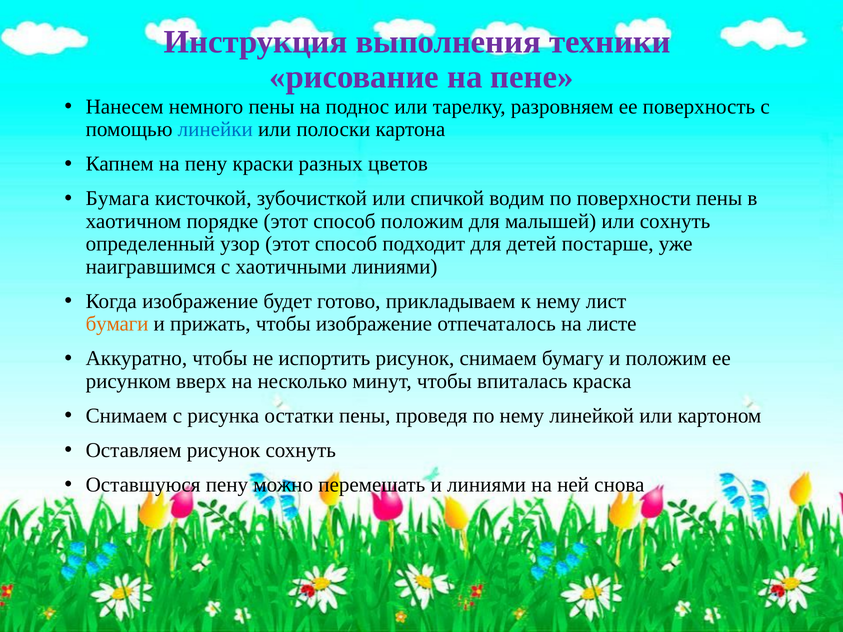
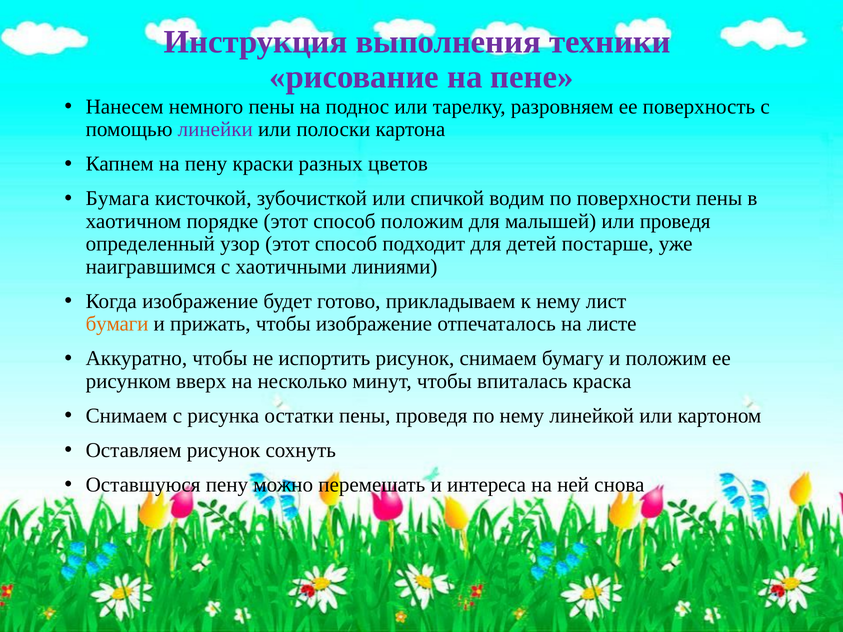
линейки colour: blue -> purple (215, 130)
или сохнуть: сохнуть -> проведя (675, 221)
и линиями: линиями -> интереса (487, 485)
